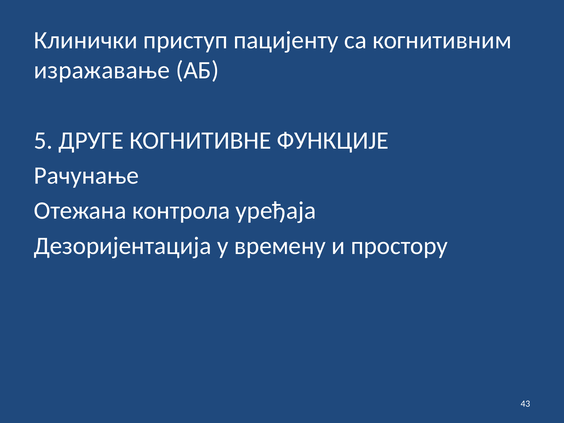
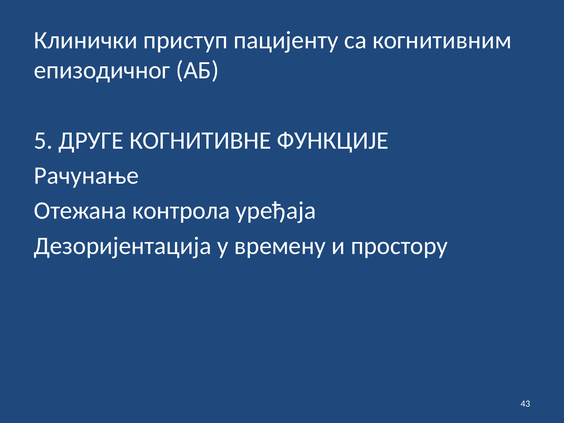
изражавање: изражавање -> епизодичног (102, 70)
